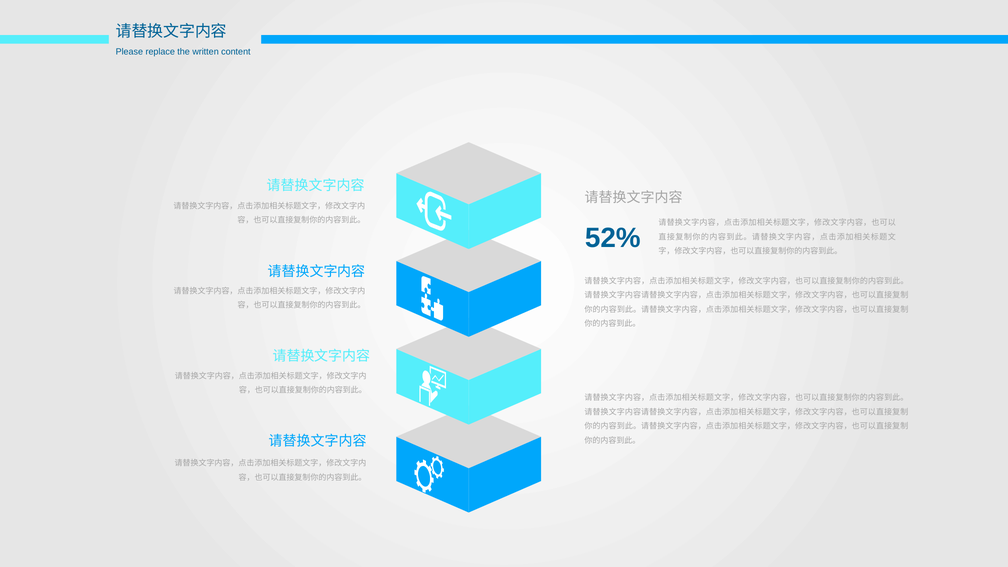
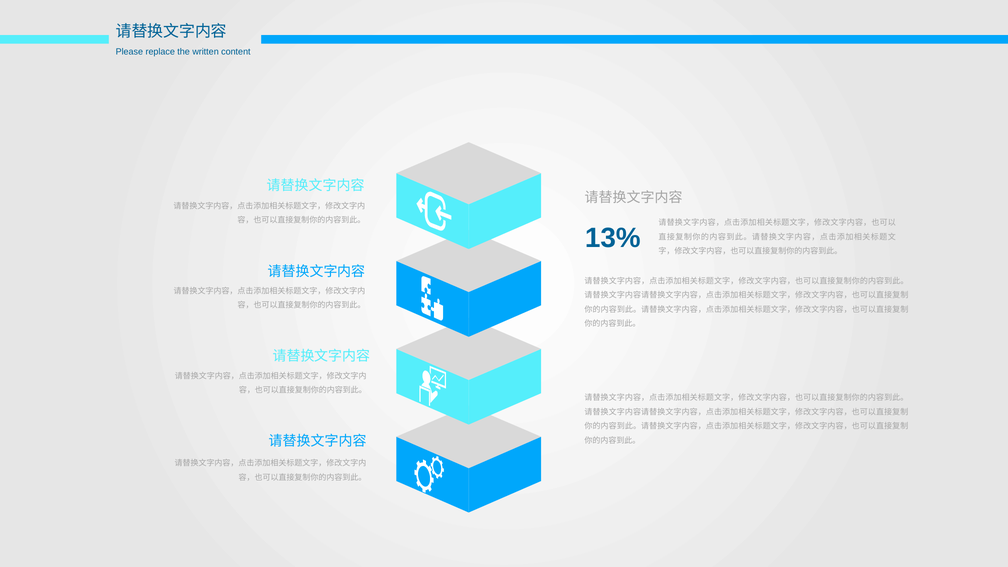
52%: 52% -> 13% (613, 238)
